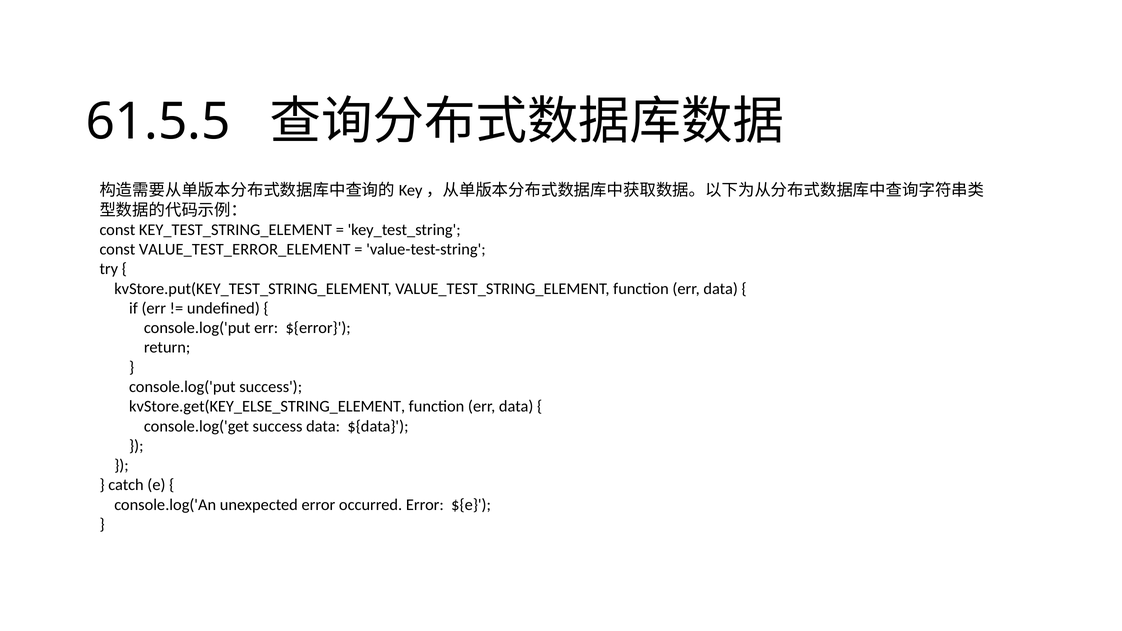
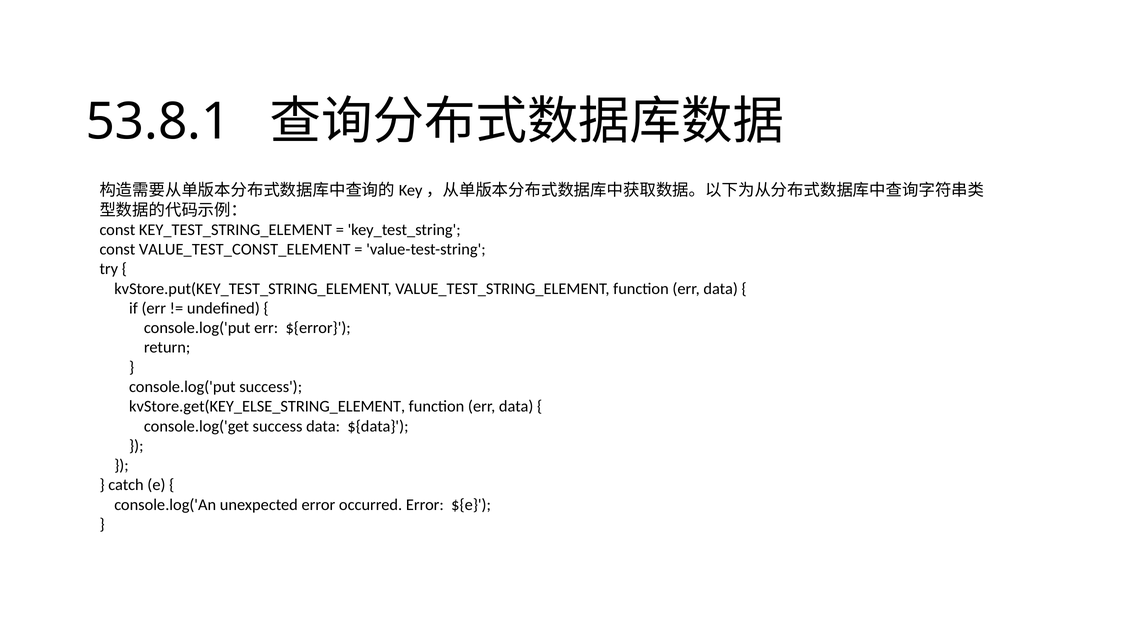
61.5.5: 61.5.5 -> 53.8.1 (158, 122)
VALUE_TEST_ERROR_ELEMENT: VALUE_TEST_ERROR_ELEMENT -> VALUE_TEST_CONST_ELEMENT (245, 249)
